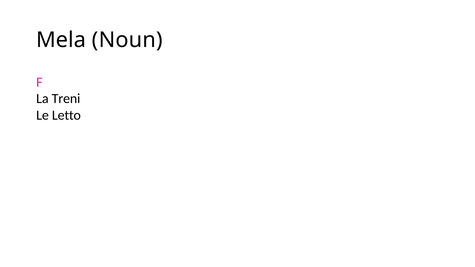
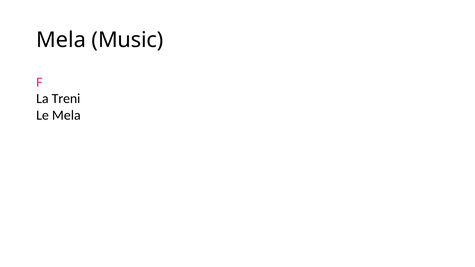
Noun: Noun -> Music (128, 40)
Le Letto: Letto -> Mela (66, 115)
